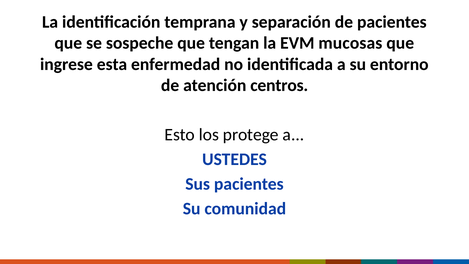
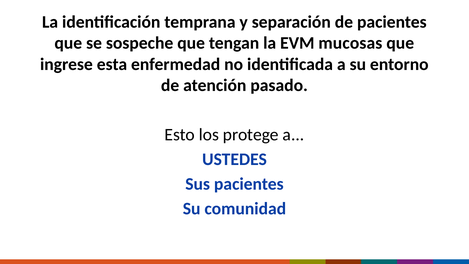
centros: centros -> pasado (279, 85)
